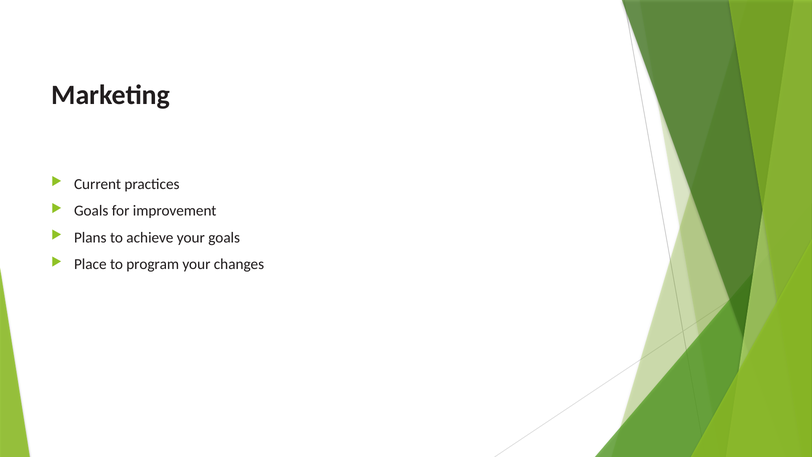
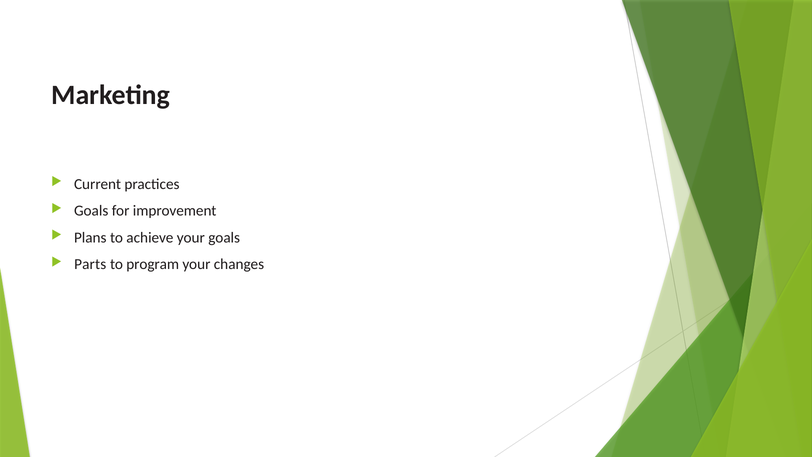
Place: Place -> Parts (90, 264)
